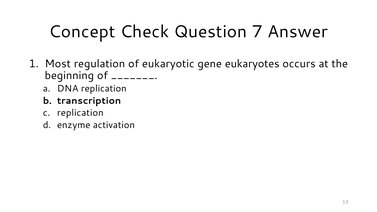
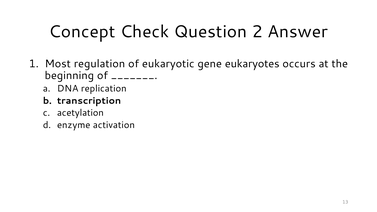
7: 7 -> 2 (257, 32)
replication: replication -> acetylation (80, 113)
